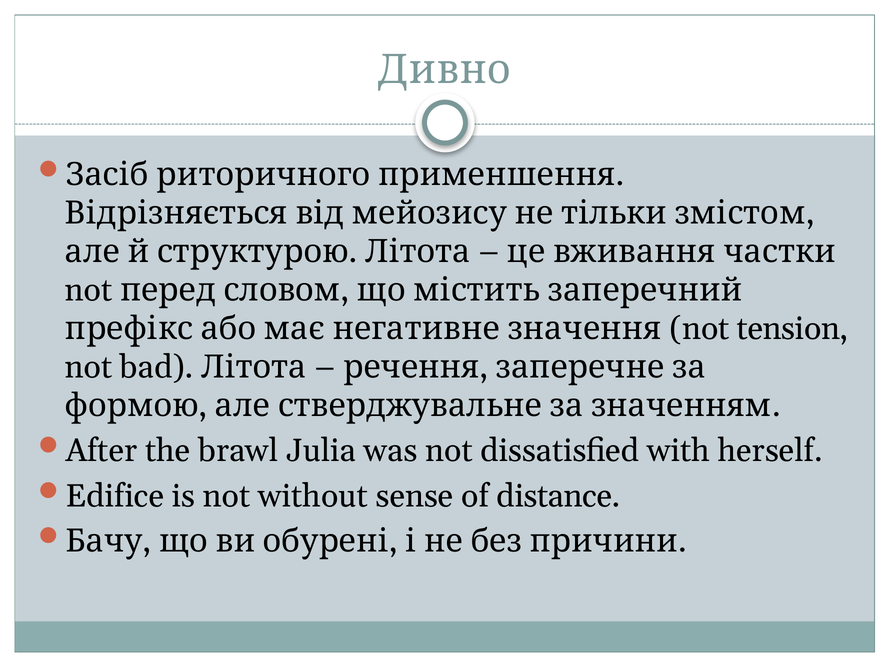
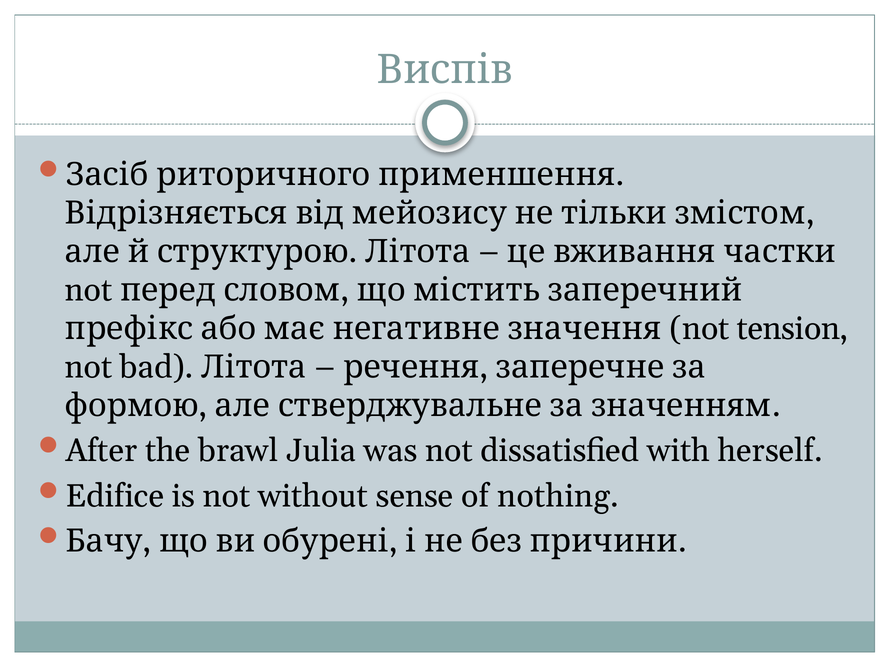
Дивно: Дивно -> Виспів (445, 70)
distance: distance -> nothing (558, 496)
